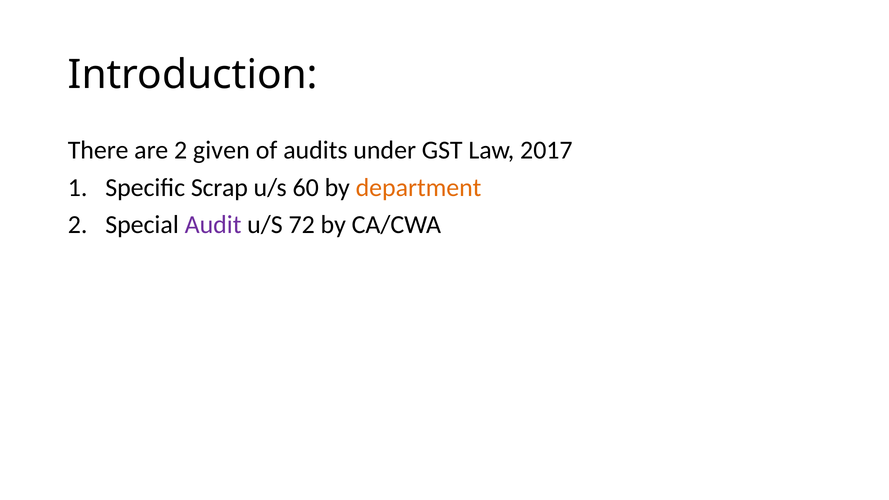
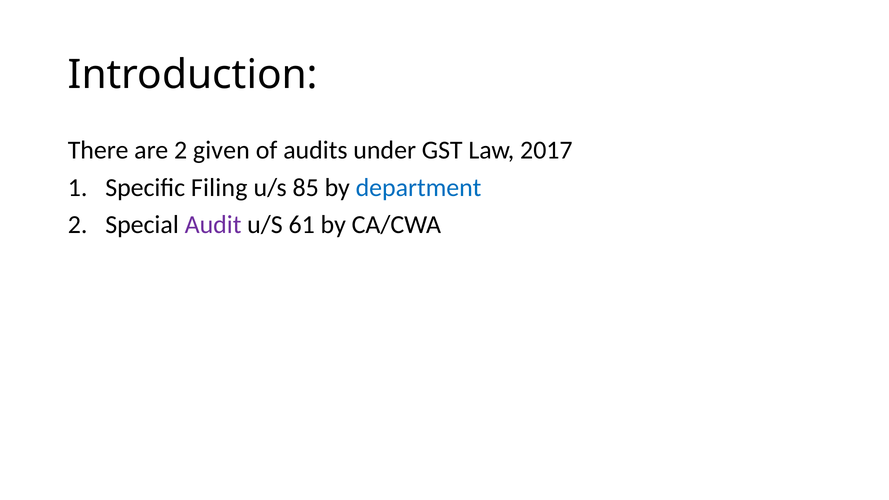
Scrap: Scrap -> Filing (219, 188)
60: 60 -> 85 (306, 188)
department colour: orange -> blue (419, 188)
72: 72 -> 61 (302, 225)
